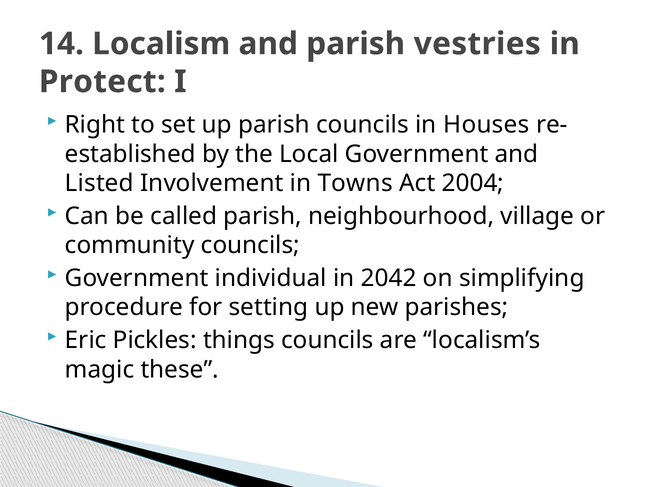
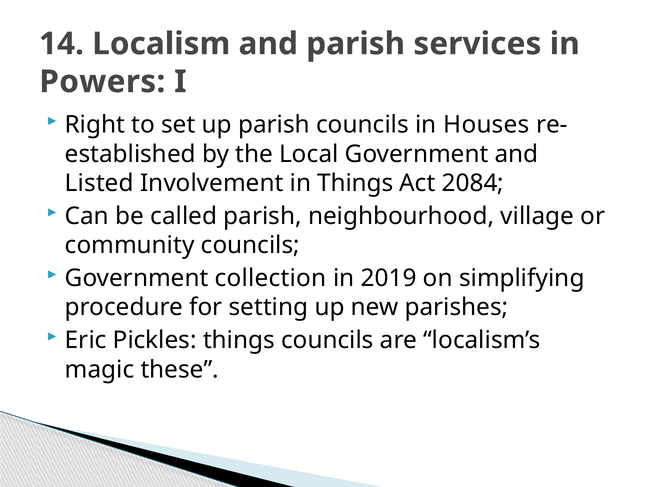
vestries: vestries -> services (477, 44)
Protect: Protect -> Powers (102, 82)
in Towns: Towns -> Things (355, 183)
2004: 2004 -> 2084 (473, 183)
individual: individual -> collection (271, 278)
2042: 2042 -> 2019 (389, 278)
